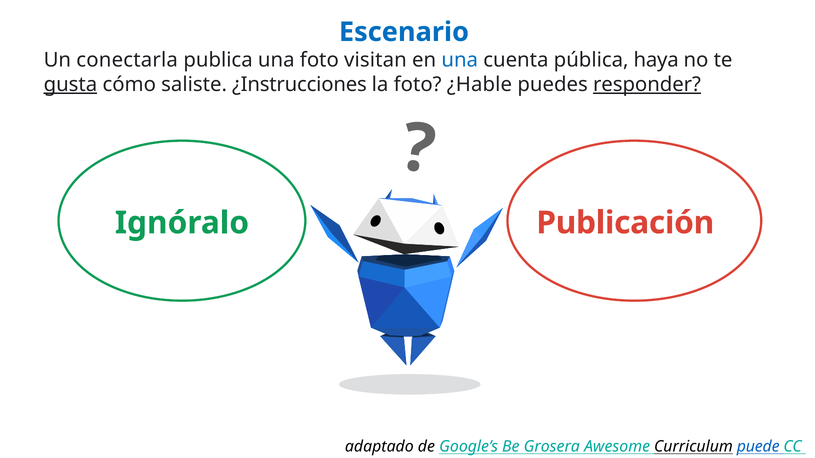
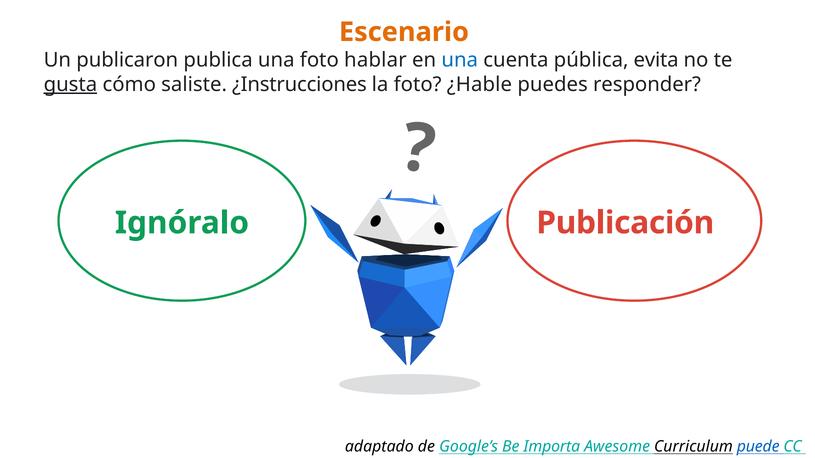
Escenario colour: blue -> orange (404, 32)
conectarla: conectarla -> publicaron (127, 60)
visitan: visitan -> hablar (375, 60)
haya: haya -> evita (656, 60)
responder underline: present -> none (647, 85)
Grosera: Grosera -> Importa (552, 447)
